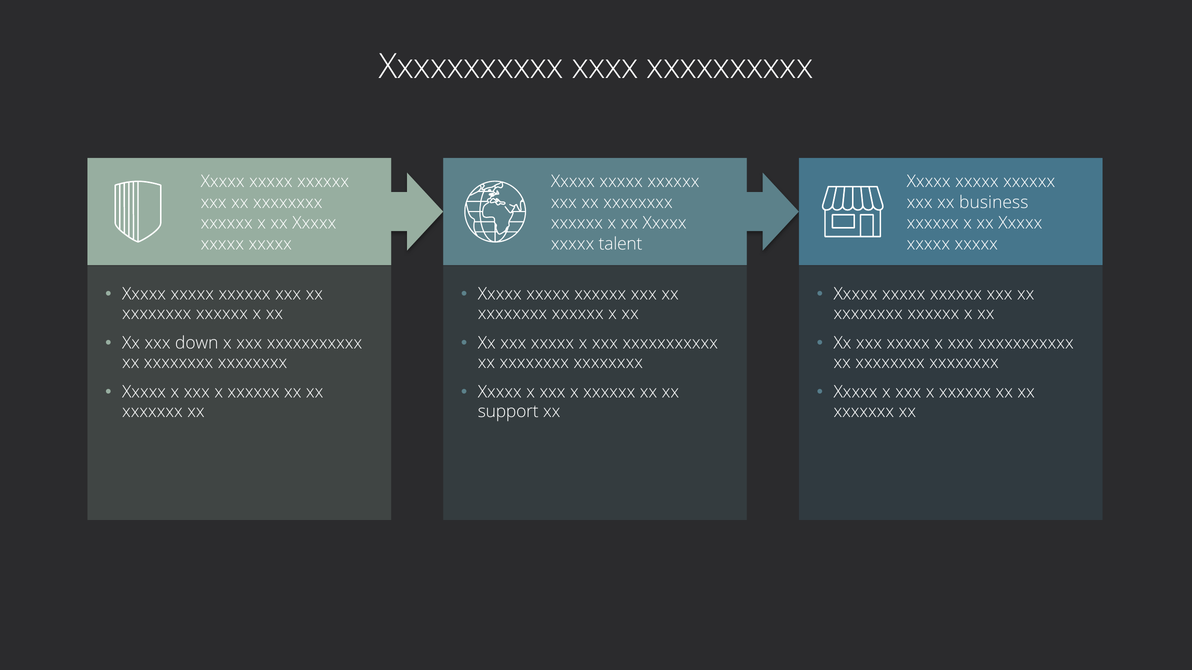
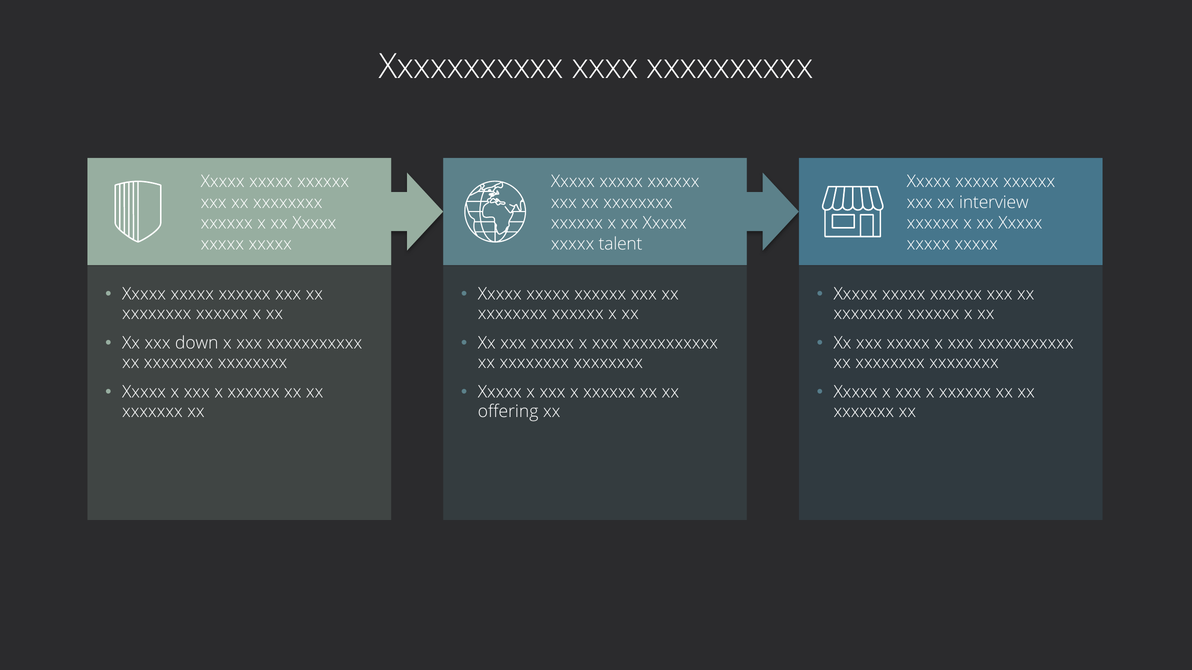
business: business -> interview (994, 203)
support: support -> offering (508, 412)
